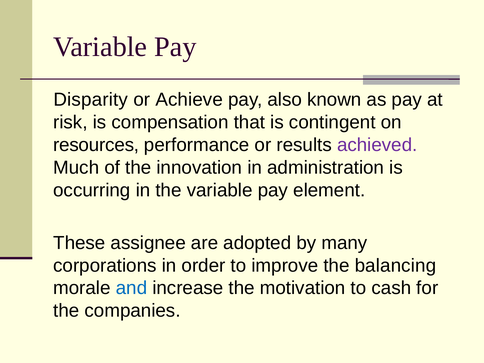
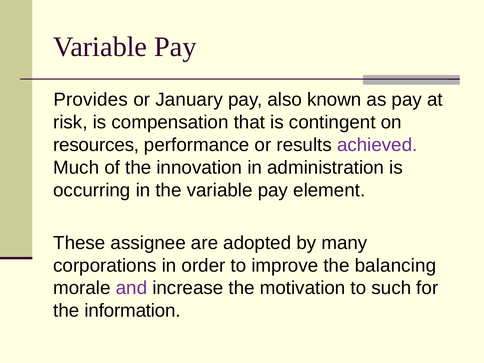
Disparity: Disparity -> Provides (91, 100)
Achieve: Achieve -> January (189, 100)
and colour: blue -> purple (132, 288)
cash: cash -> such (391, 288)
companies: companies -> information (133, 311)
